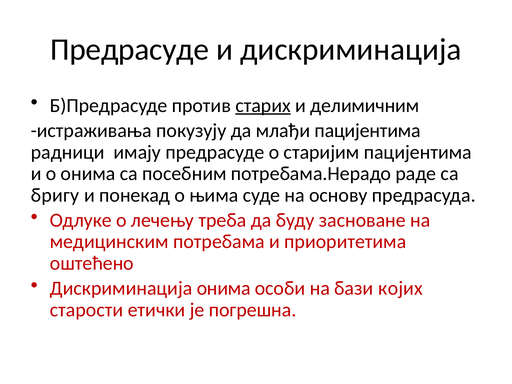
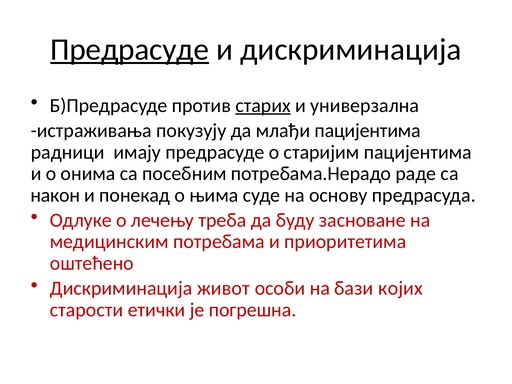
Предрасуде underline: none -> present (130, 50)
делимичним: делимичним -> универзална (365, 106)
бригу: бригу -> након (55, 195)
Дискриминација онима: онима -> живот (224, 288)
